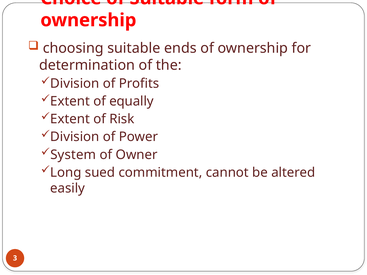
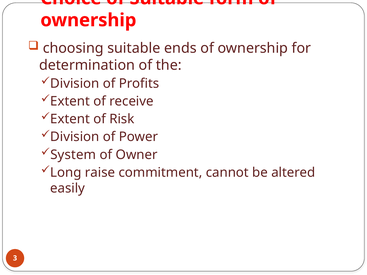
equally: equally -> receive (131, 101)
sued: sued -> raise (100, 173)
